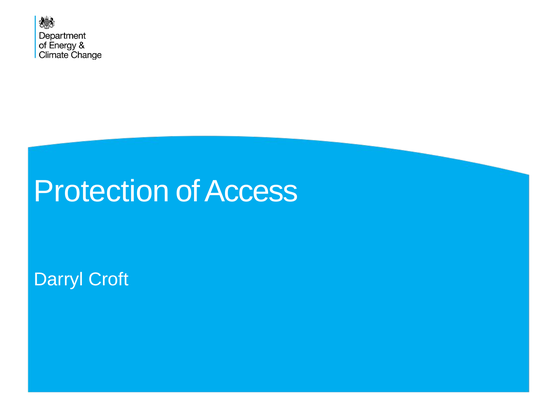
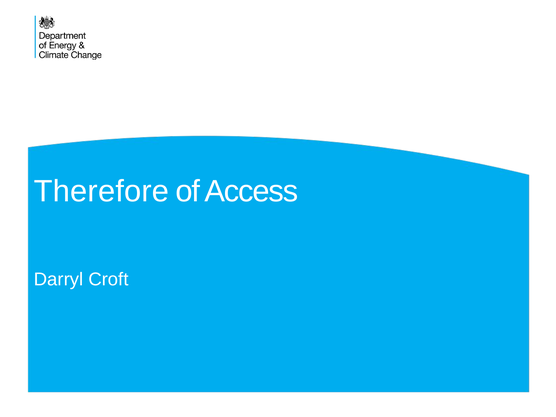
Protection: Protection -> Therefore (101, 191)
